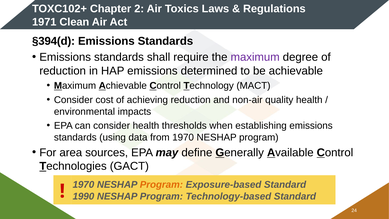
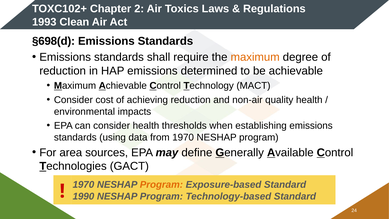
1971: 1971 -> 1993 (44, 22)
§394(d: §394(d -> §698(d (54, 41)
maximum colour: purple -> orange (255, 57)
